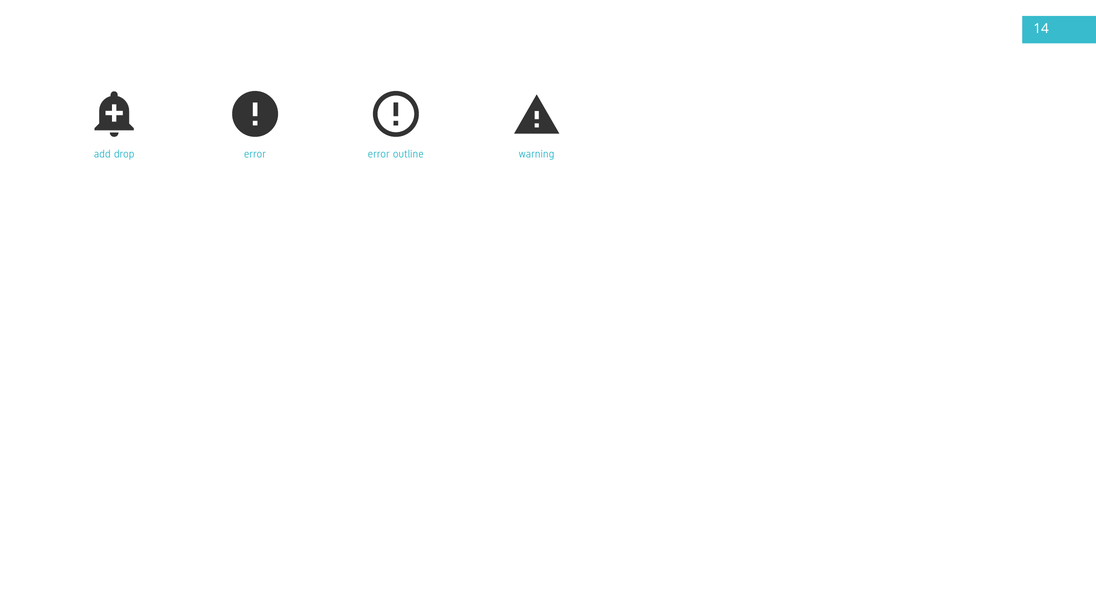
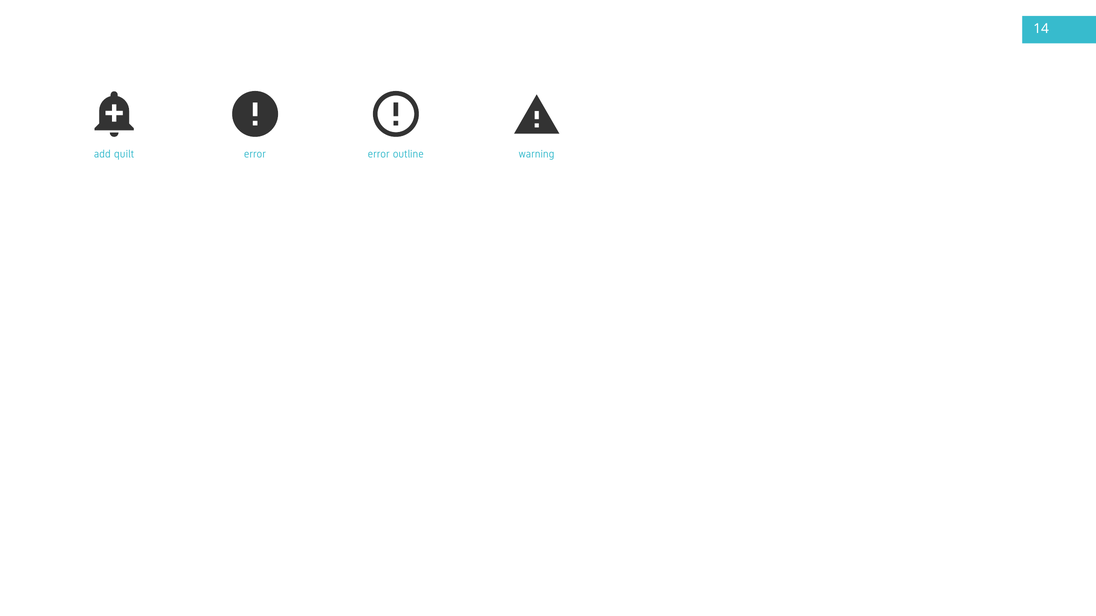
drop: drop -> quilt (124, 154)
